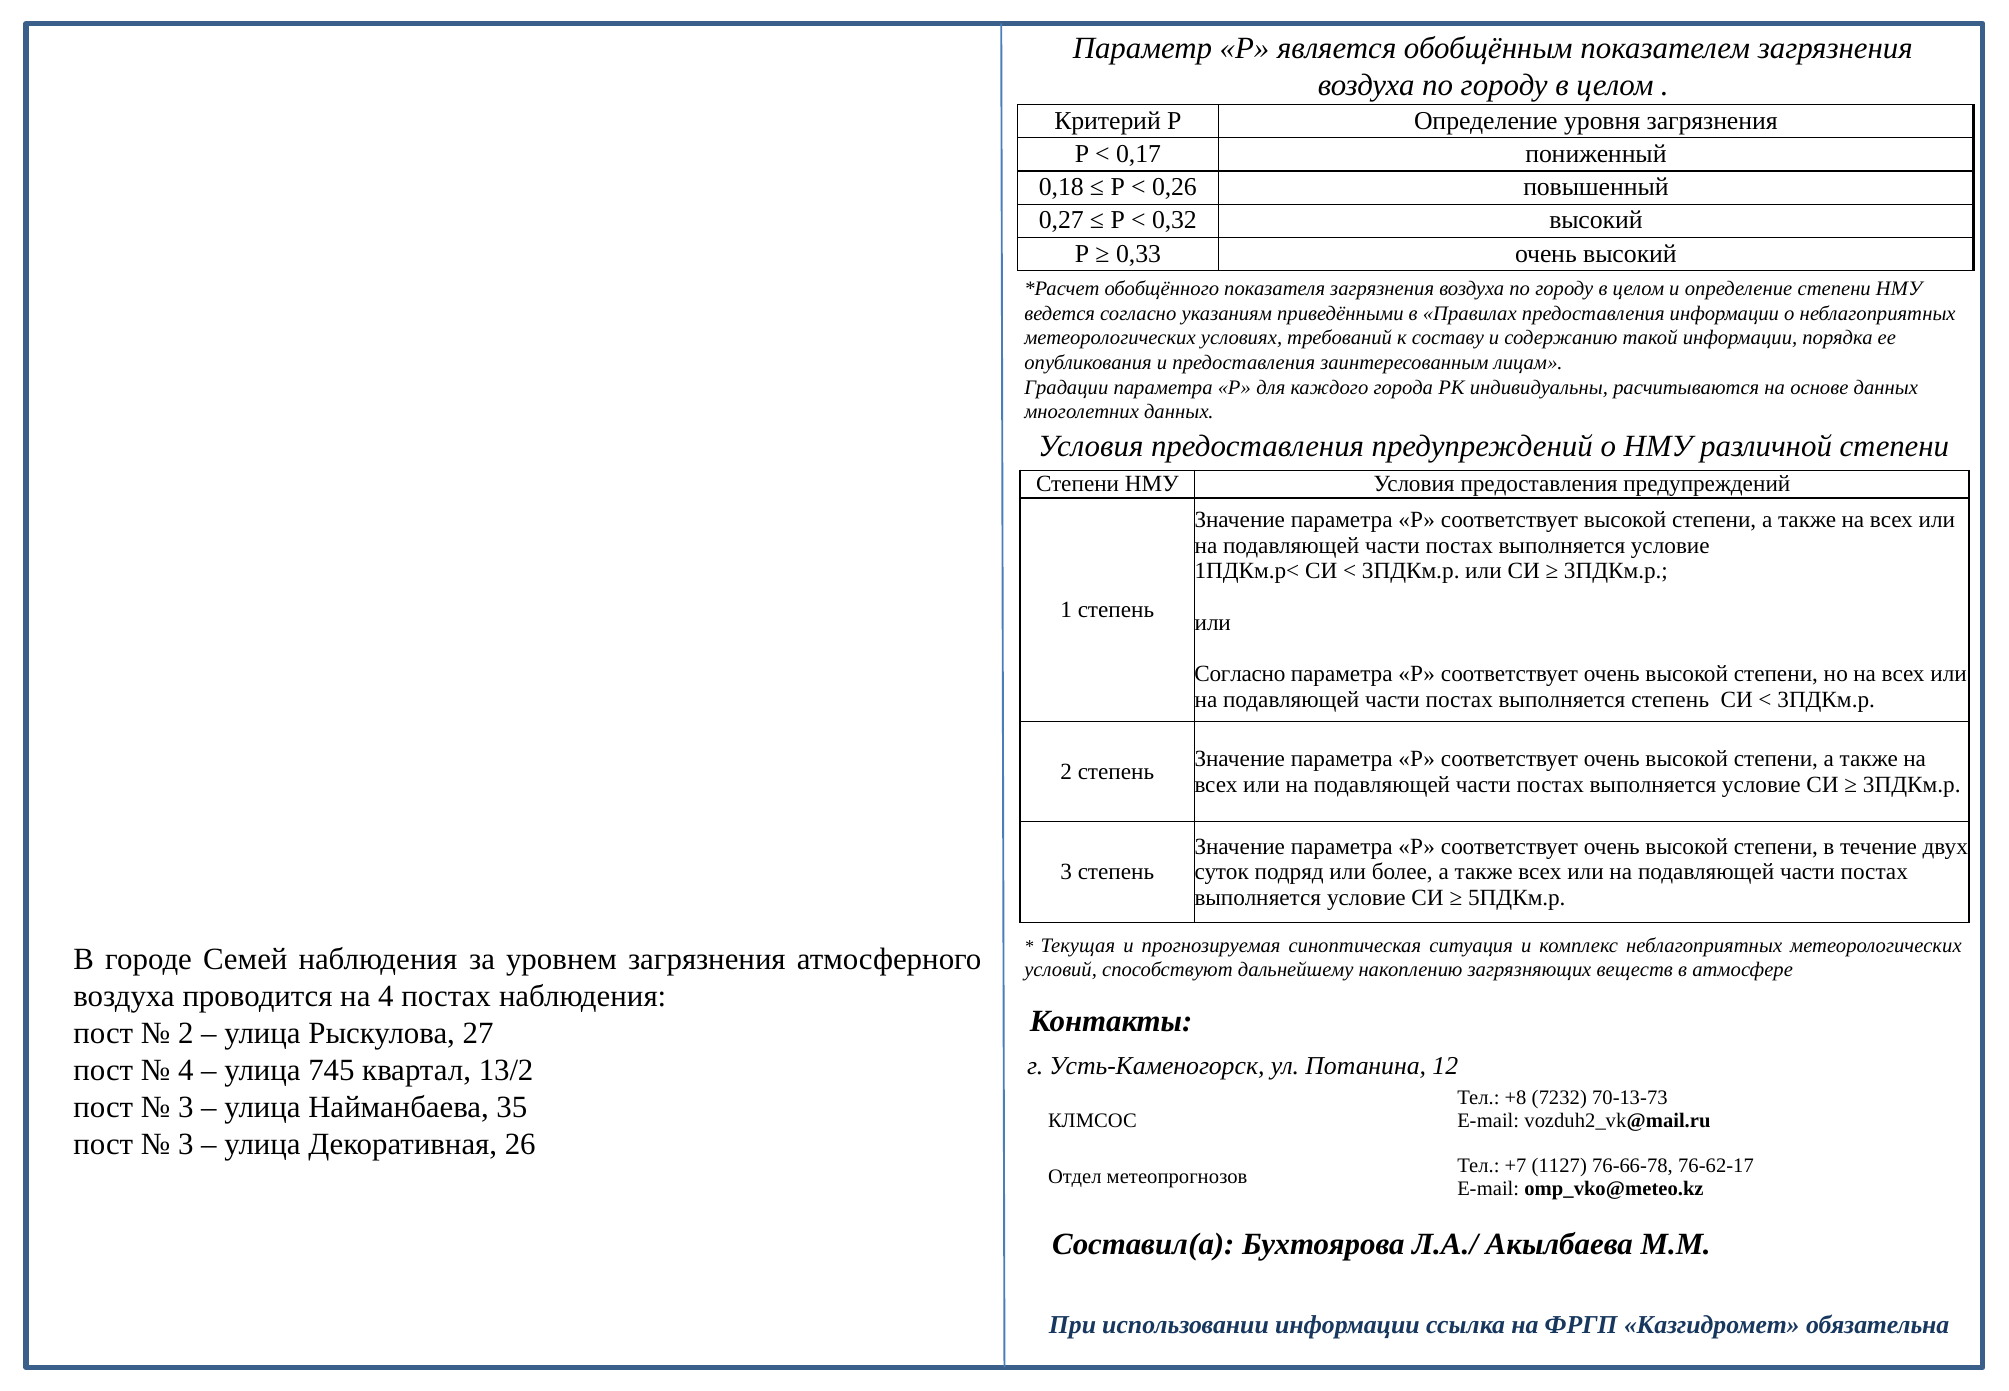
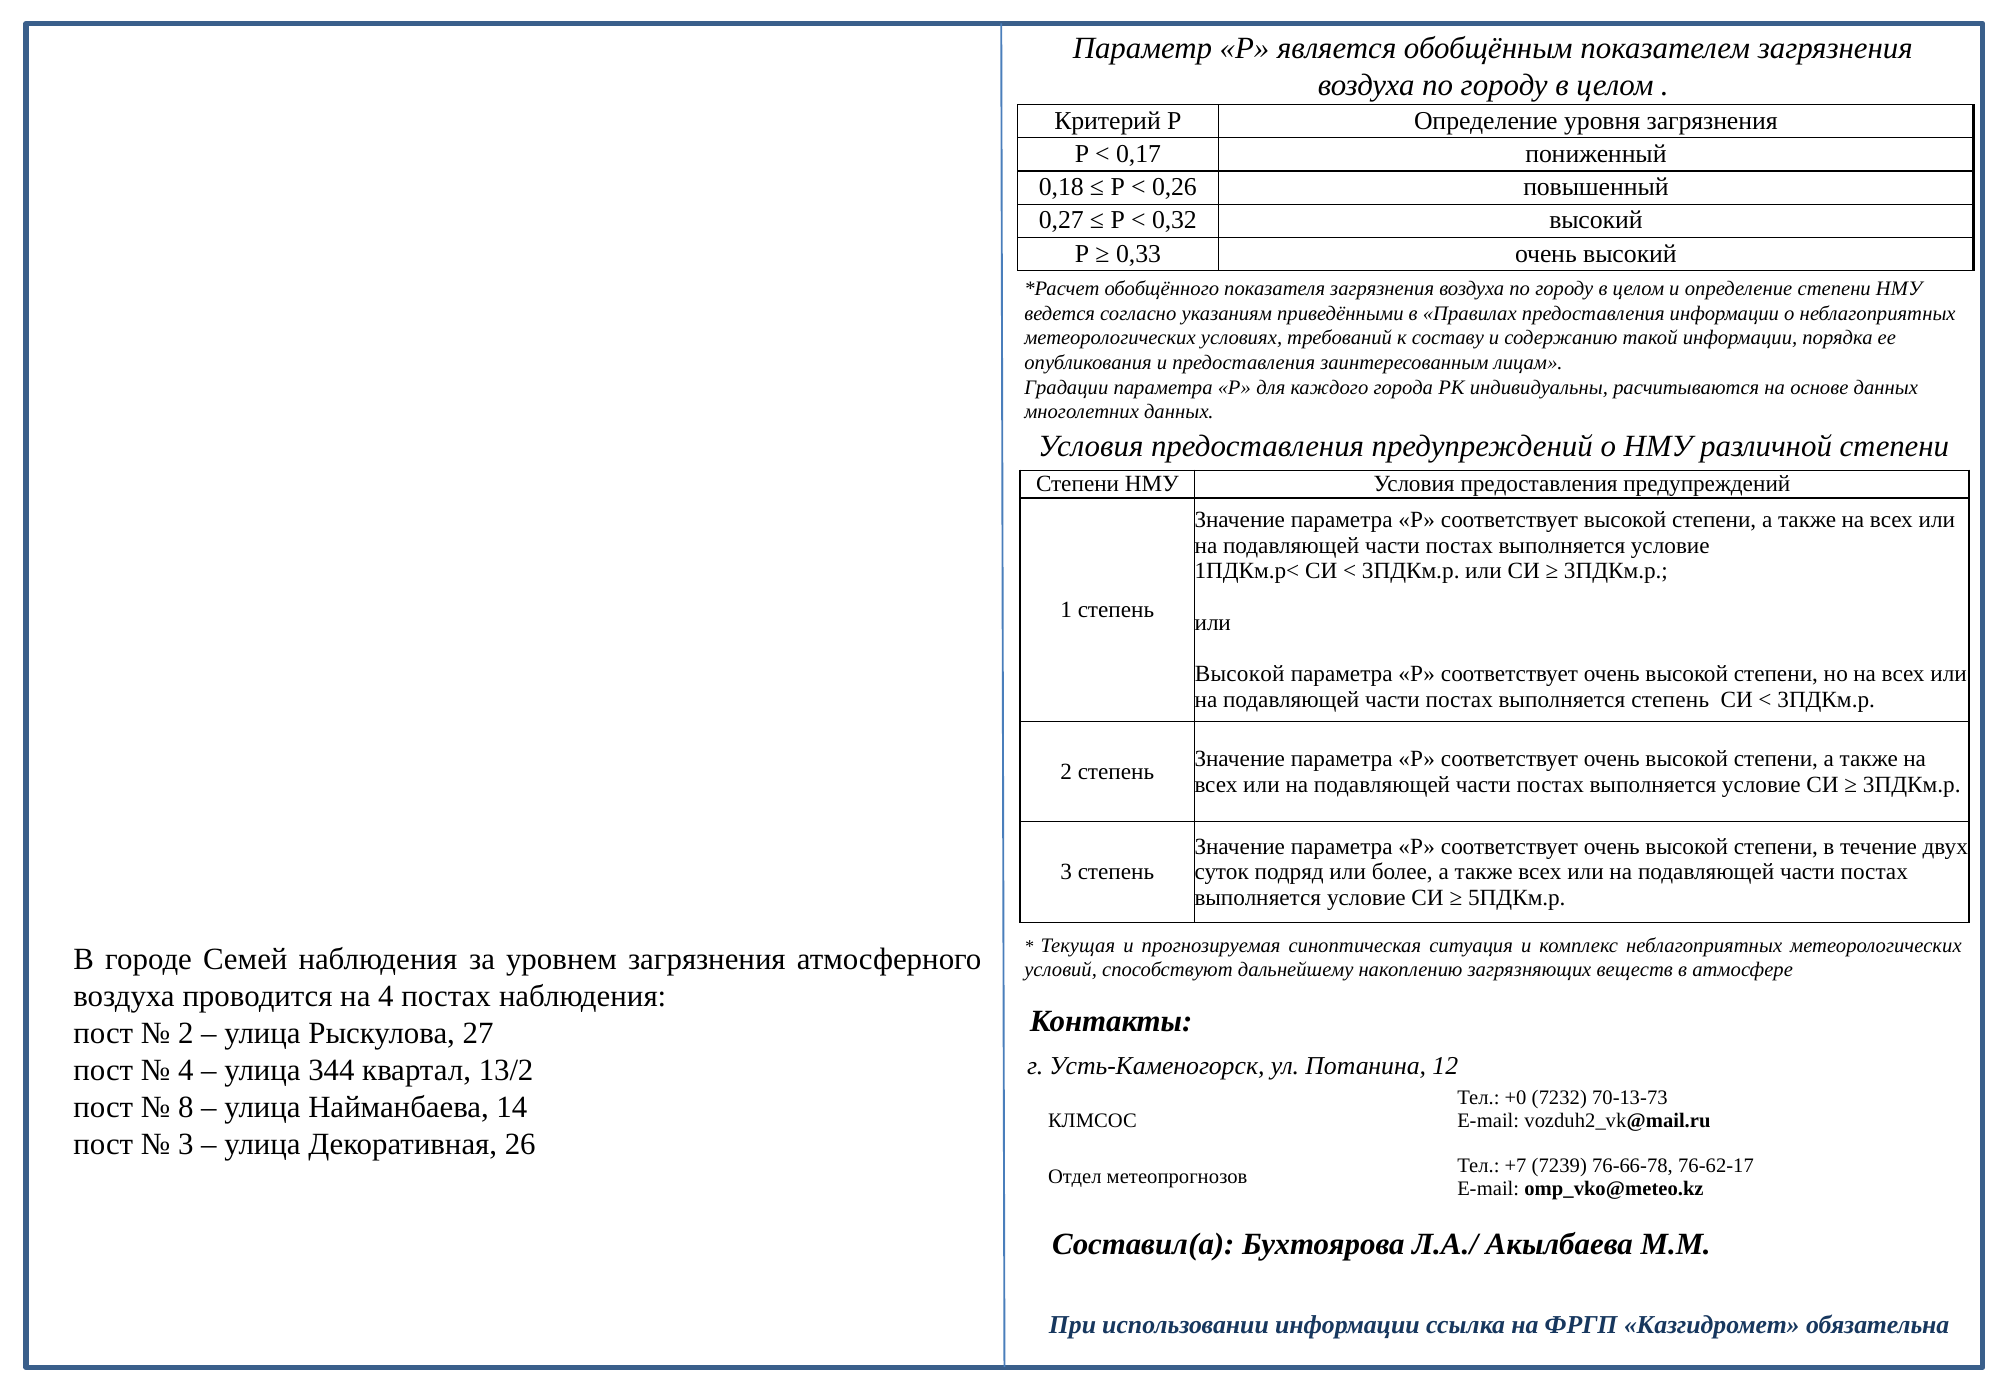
Согласно: Согласно -> Высокой (1240, 674)
745: 745 -> 344 (331, 1070)
+8: +8 -> +0 (1516, 1097)
3: 3 -> 8 (186, 1108)
35: 35 -> 14 (512, 1108)
1127: 1127 -> 7239 (1559, 1165)
